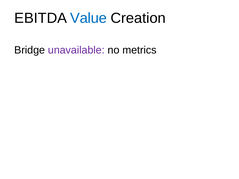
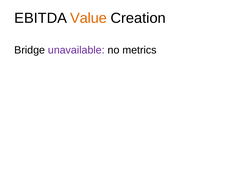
Value colour: blue -> orange (88, 18)
